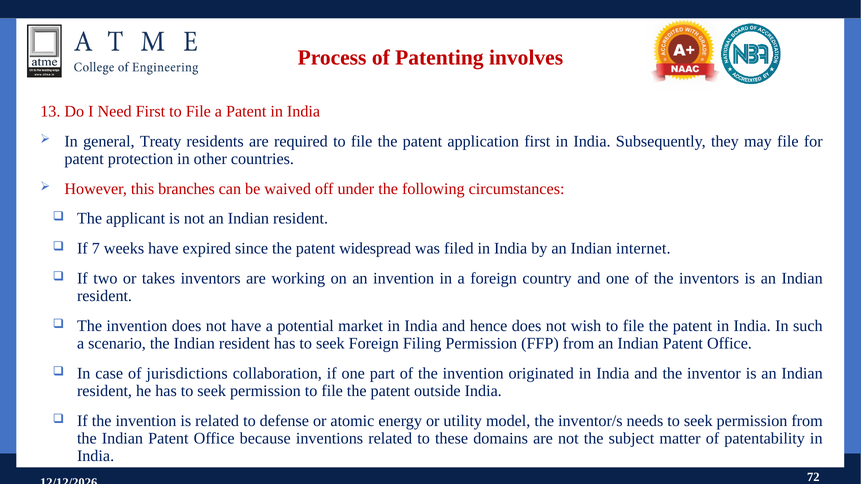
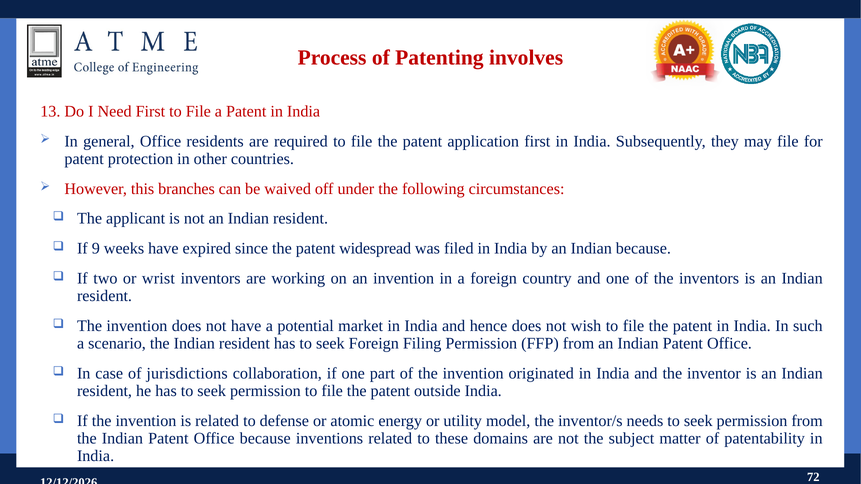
general Treaty: Treaty -> Office (161, 141)
7: 7 -> 9 (96, 249)
Indian internet: internet -> because (643, 249)
takes: takes -> wrist (158, 279)
